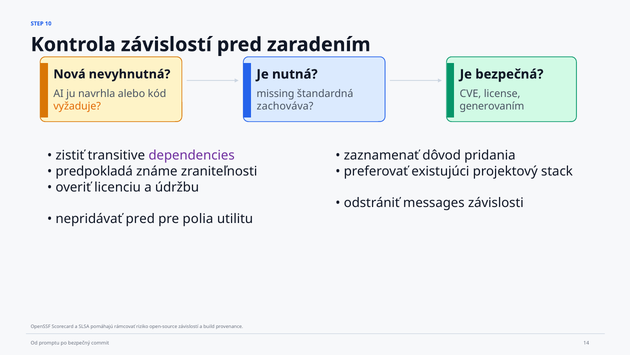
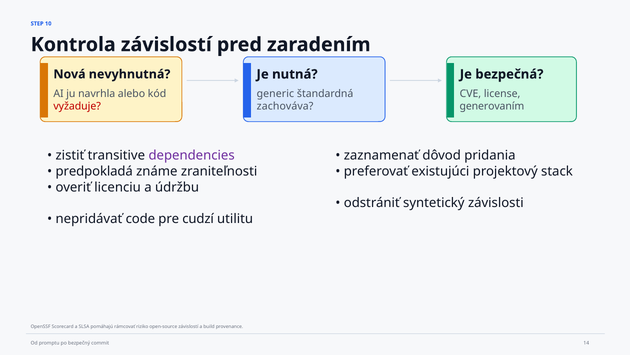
missing: missing -> generic (275, 93)
vyžaduje colour: orange -> red (77, 106)
messages: messages -> syntetický (434, 203)
nepridávať pred: pred -> code (140, 218)
polia: polia -> cudzí (198, 218)
